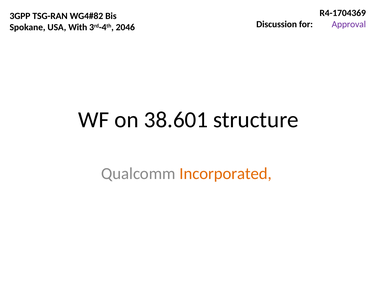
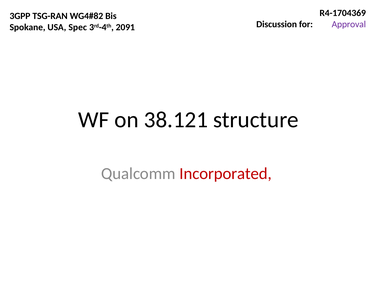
With: With -> Spec (78, 27)
2046: 2046 -> 2091 (125, 27)
38.601: 38.601 -> 38.121 (176, 120)
Incorporated colour: orange -> red (226, 173)
